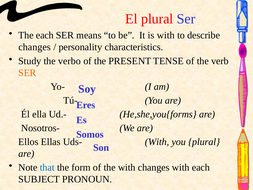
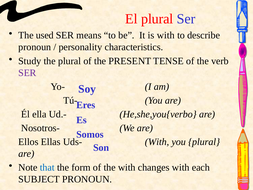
The each: each -> used (45, 35)
changes: changes -> pronoun (35, 47)
the verbo: verbo -> plural (70, 61)
SER colour: orange -> purple (27, 73)
He,she,you{forms: He,she,you{forms -> He,she,you{verbo (158, 114)
